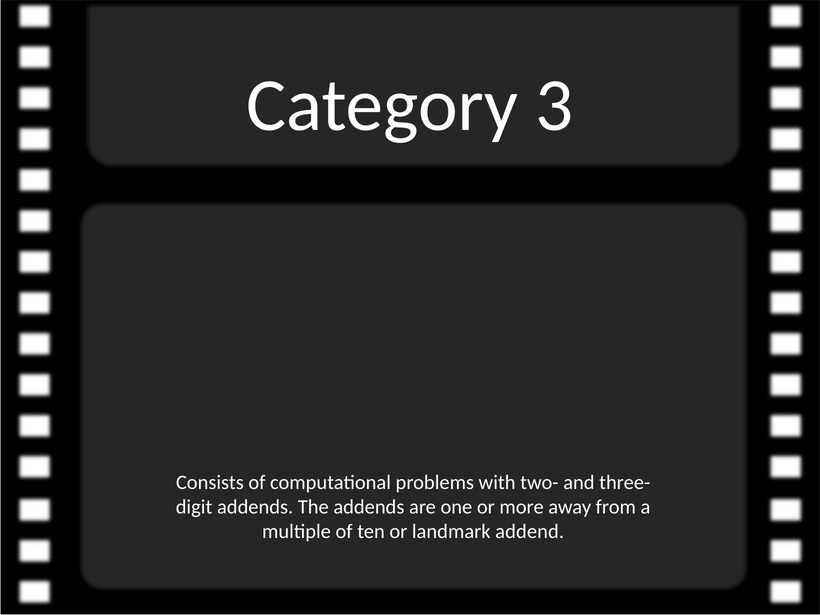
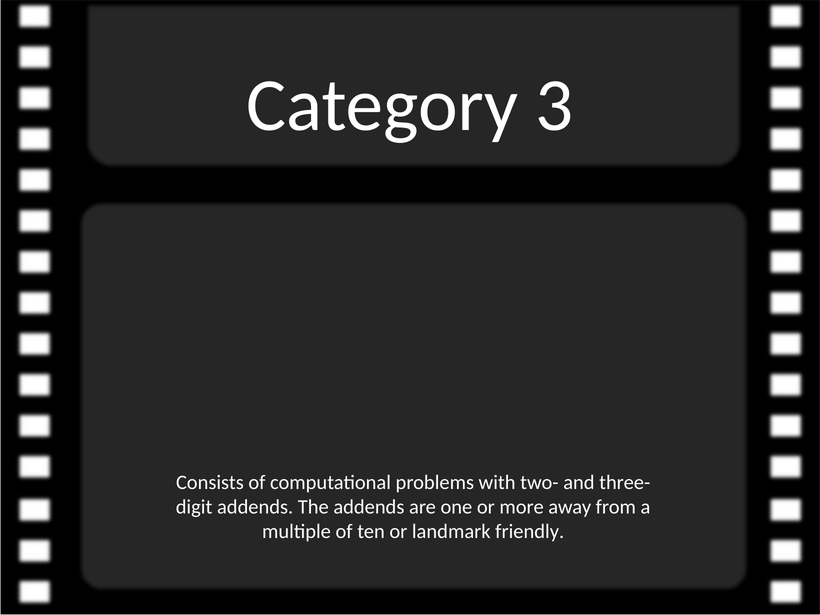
addend: addend -> friendly (530, 532)
